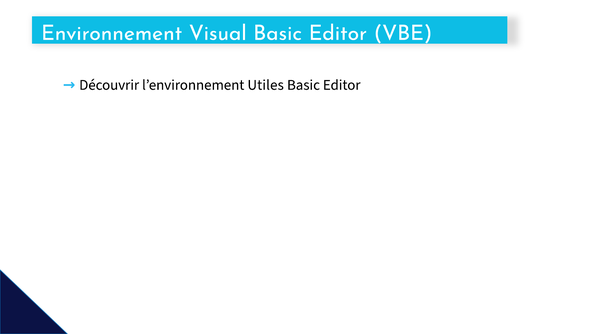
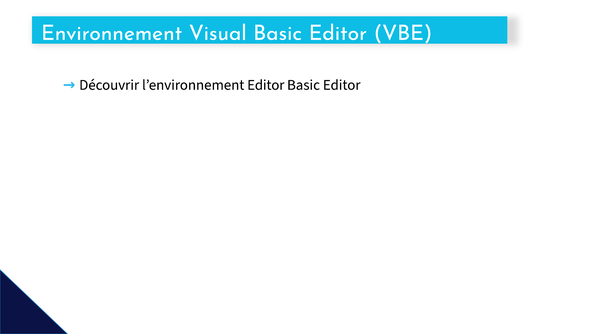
l’environnement Utiles: Utiles -> Editor (266, 85)
